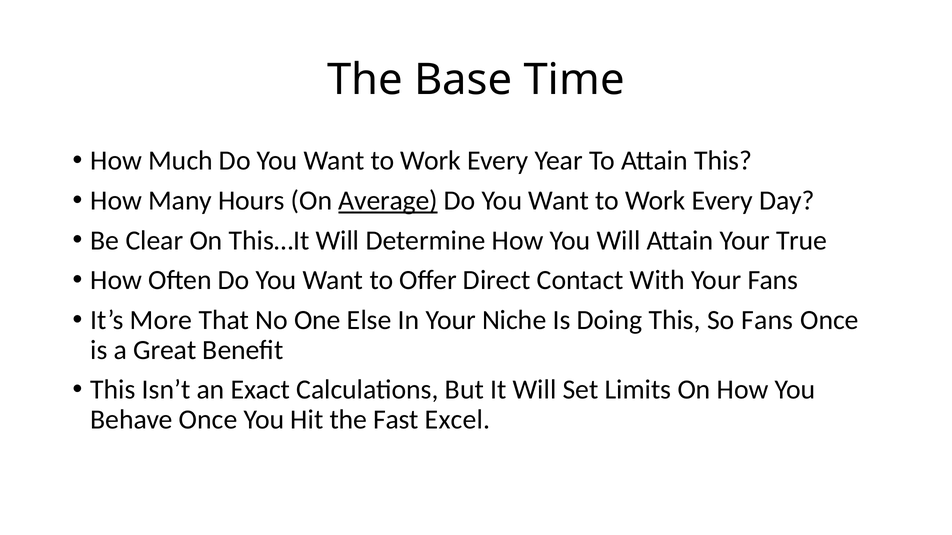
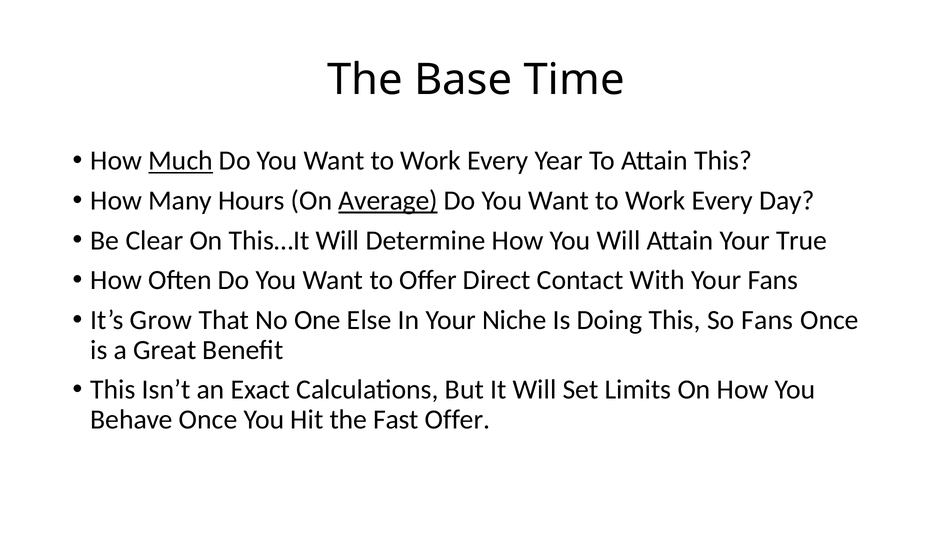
Much underline: none -> present (181, 161)
More: More -> Grow (161, 320)
Fast Excel: Excel -> Offer (458, 420)
